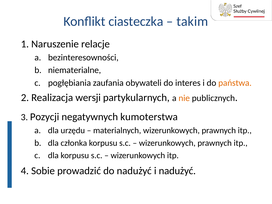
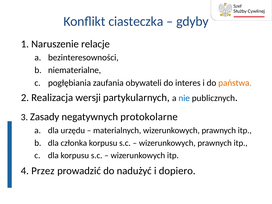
takim: takim -> gdyby (192, 21)
nie colour: orange -> blue (184, 98)
Pozycji: Pozycji -> Zasady (45, 117)
kumoterstwa: kumoterstwa -> protokolarne (149, 117)
Sobie: Sobie -> Przez (43, 171)
i nadużyć: nadużyć -> dopiero (177, 171)
